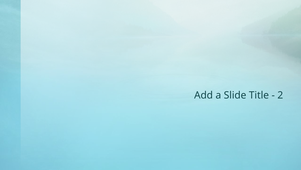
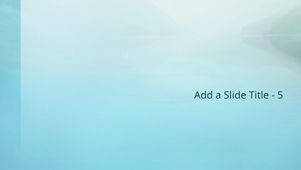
2: 2 -> 5 (280, 95)
